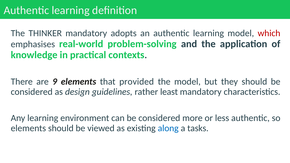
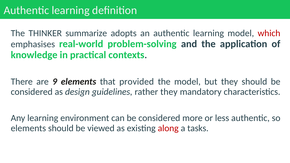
THINKER mandatory: mandatory -> summarize (86, 33)
rather least: least -> they (169, 92)
along colour: blue -> red (168, 128)
